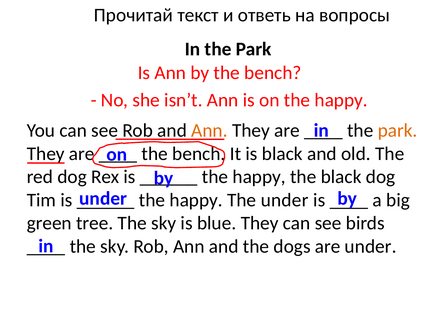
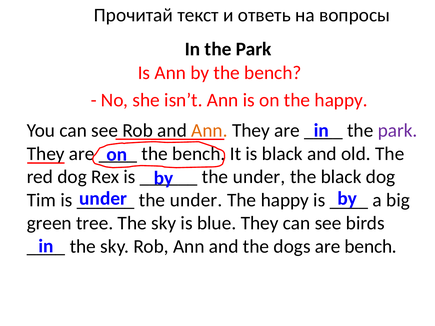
park colour: orange -> purple (398, 131)
happy: happy -> under (259, 177)
happy: happy -> under (196, 200)
under: under -> happy (285, 200)
are under: under -> bench (371, 247)
